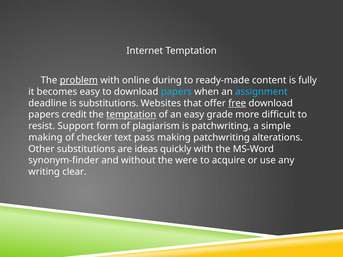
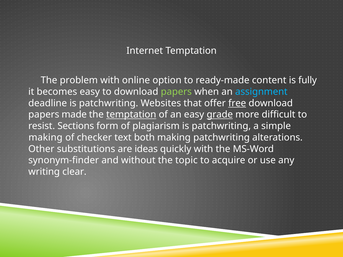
problem underline: present -> none (79, 80)
during: during -> option (167, 80)
papers colour: light blue -> light green (176, 92)
deadline is substitutions: substitutions -> patchwriting (109, 103)
credit: credit -> made (74, 115)
grade underline: none -> present (220, 115)
Support: Support -> Sections (76, 126)
pass: pass -> both (144, 138)
were: were -> topic (186, 161)
